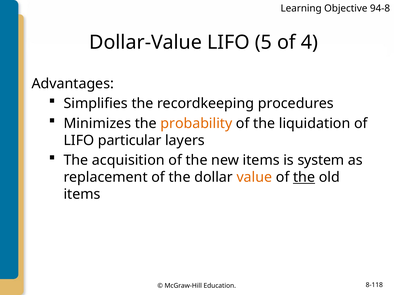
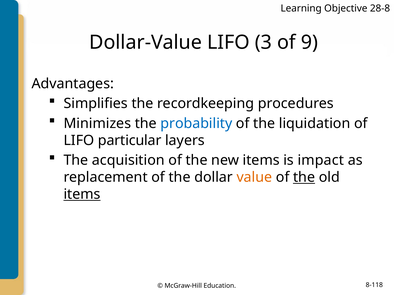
94-8: 94-8 -> 28-8 (380, 8)
5: 5 -> 3 (263, 42)
4: 4 -> 9 (309, 42)
probability colour: orange -> blue (196, 124)
system: system -> impact (321, 161)
items underline: none -> present (82, 195)
